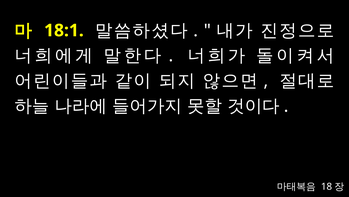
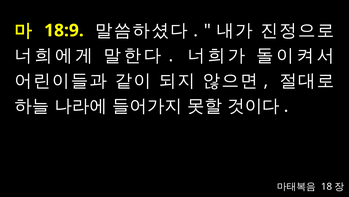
18:1: 18:1 -> 18:9 (64, 30)
